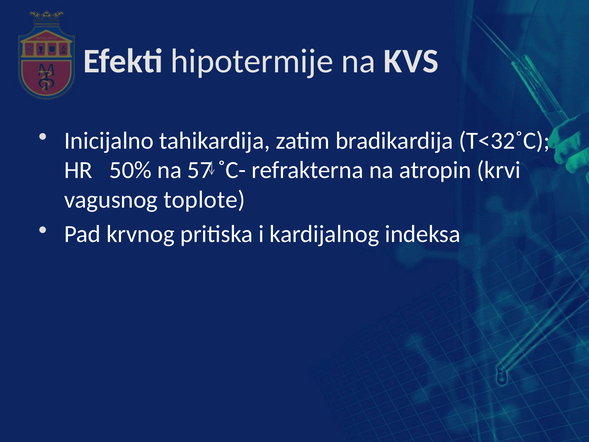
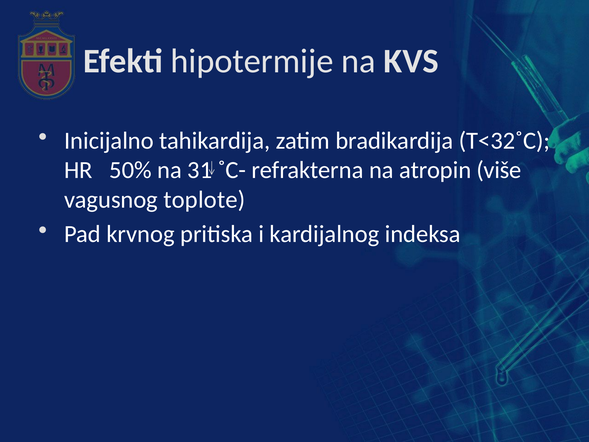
57: 57 -> 31 (200, 170)
krvi: krvi -> više (499, 170)
